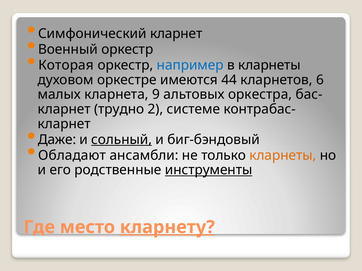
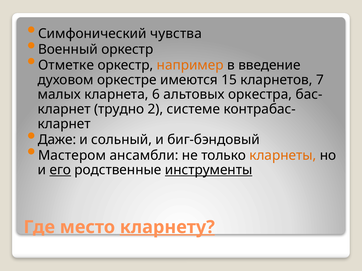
Симфонический кларнет: кларнет -> чувства (176, 34)
Которая: Которая -> Отметке (66, 65)
например colour: blue -> orange (190, 65)
в кларнеты: кларнеты -> введение (269, 65)
44: 44 -> 15 (229, 80)
6: 6 -> 7 (320, 80)
9: 9 -> 6 (156, 95)
сольный underline: present -> none (122, 140)
Обладают: Обладают -> Мастером (72, 156)
его underline: none -> present (60, 170)
